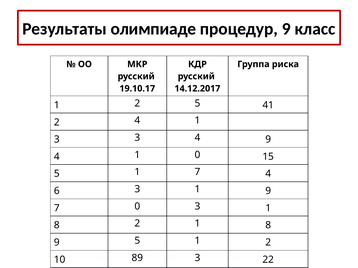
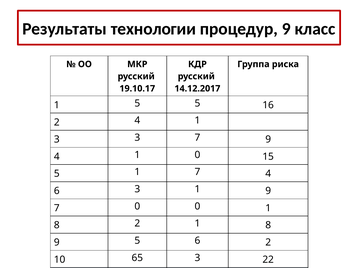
олимпиаде: олимпиаде -> технологии (153, 29)
2: 2 -> 5 (137, 103)
41: 41 -> 16 (268, 105)
3 4: 4 -> 7 (197, 138)
0 3: 3 -> 0 (197, 207)
9 5 1: 1 -> 6 (197, 241)
89: 89 -> 65 (137, 258)
